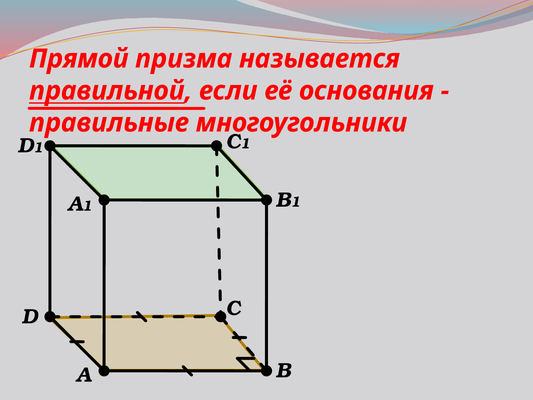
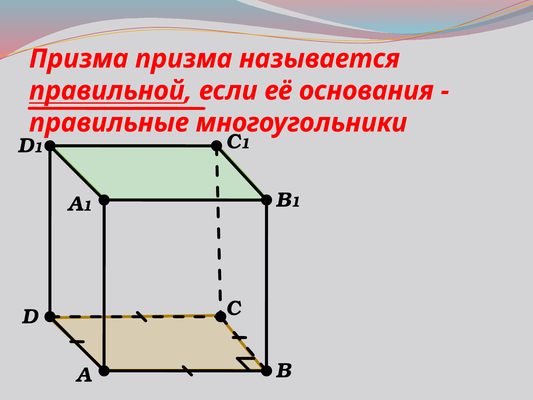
Прямой: Прямой -> Призма (79, 59)
